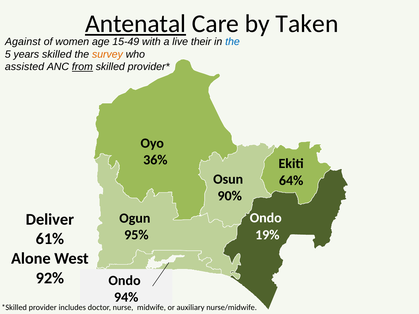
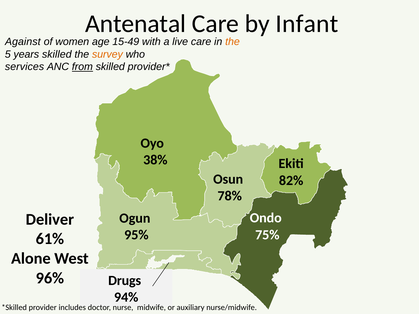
Antenatal underline: present -> none (136, 24)
Taken: Taken -> Infant (307, 24)
live their: their -> care (201, 42)
the colour: blue -> orange (233, 42)
assisted: assisted -> services (25, 67)
36%: 36% -> 38% (155, 160)
64%: 64% -> 82% (291, 181)
90%: 90% -> 78% (230, 196)
19%: 19% -> 75% (267, 235)
92%: 92% -> 96% (50, 278)
Ondo: Ondo -> Drugs (125, 281)
